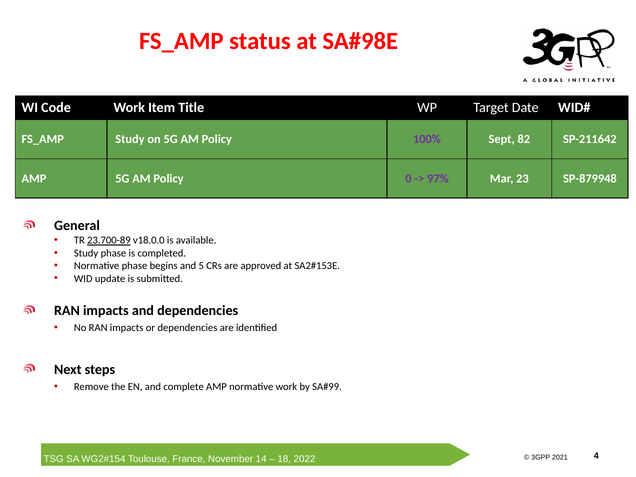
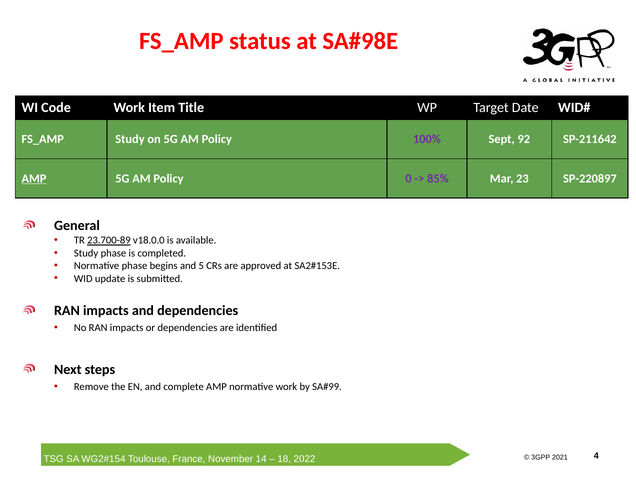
82: 82 -> 92 (524, 139)
AMP underline: none -> present (34, 179)
97%: 97% -> 85% (438, 179)
SP-879948: SP-879948 -> SP-220897 (590, 179)
